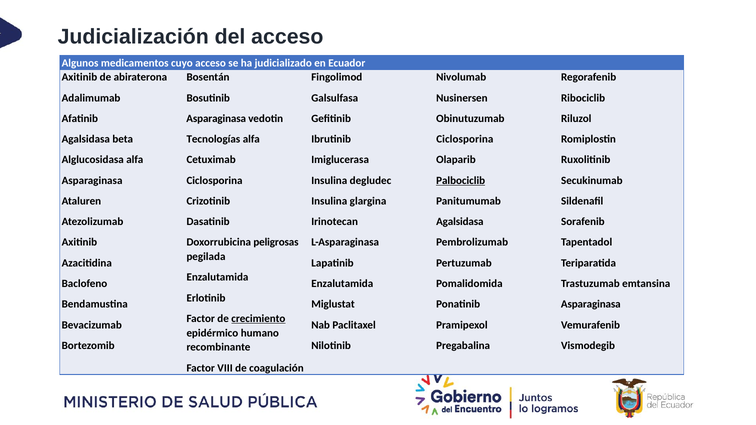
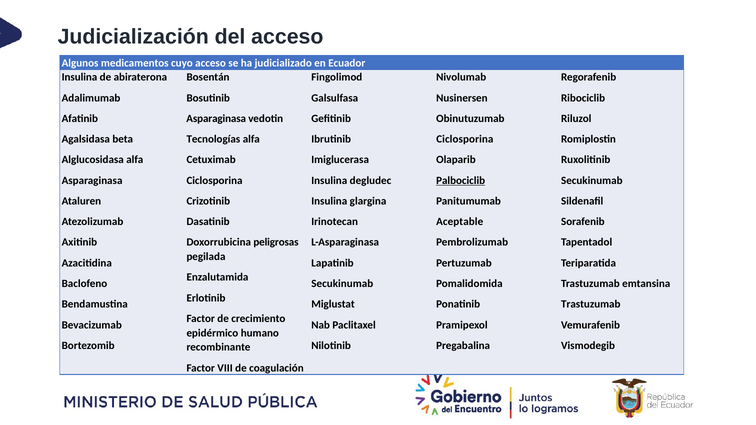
Axitinib: Axitinib -> Insulina (79, 77)
Agalsidasa: Agalsidasa -> Aceptable (460, 222)
Enzalutamida: Enzalutamida -> Secukinumab (342, 284)
Asparaginasa: Asparaginasa -> Trastuzumab (591, 304)
crecimiento underline: present -> none (258, 319)
